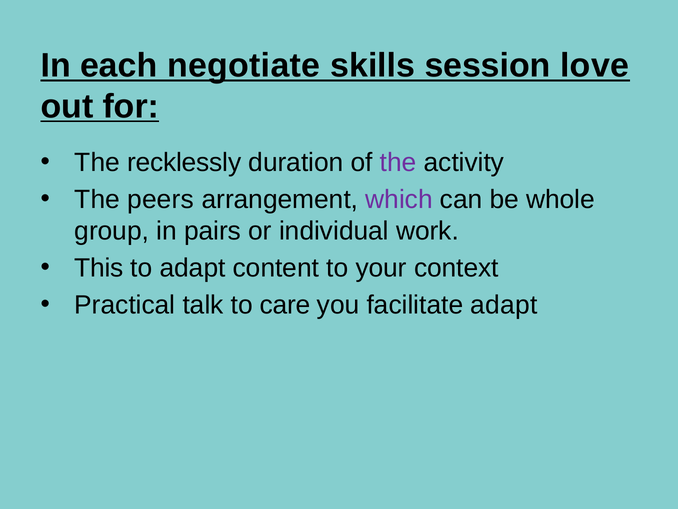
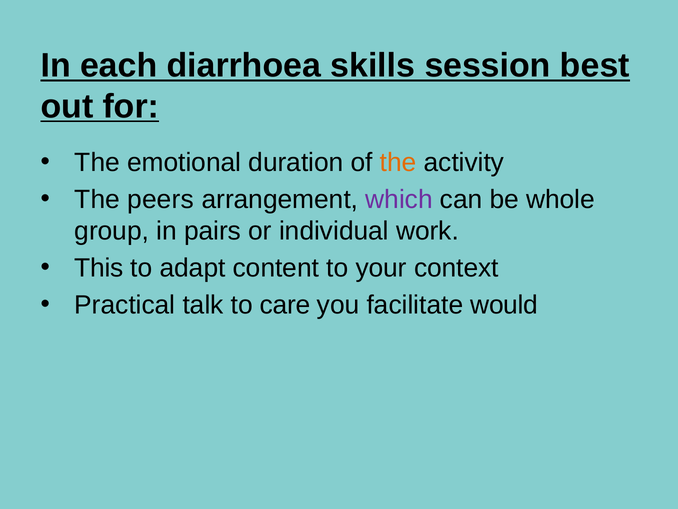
negotiate: negotiate -> diarrhoea (244, 66)
love: love -> best (595, 66)
recklessly: recklessly -> emotional (184, 162)
the colour: purple -> orange (398, 162)
facilitate adapt: adapt -> would (504, 305)
